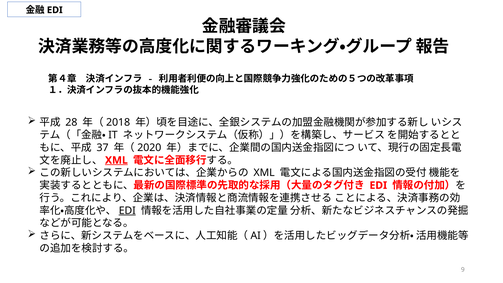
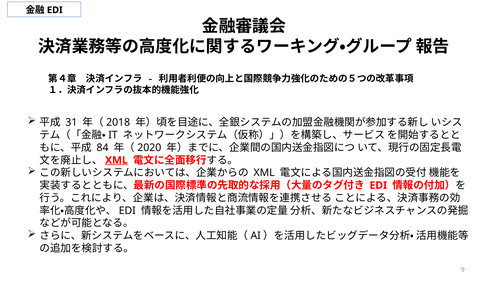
28: 28 -> 31 (71, 122)
37: 37 -> 84 (103, 148)
EDI underline: present -> none (127, 211)
